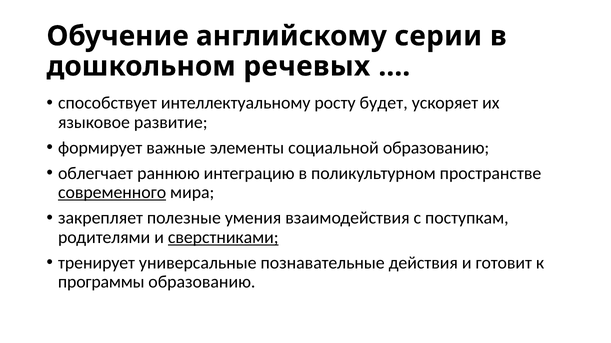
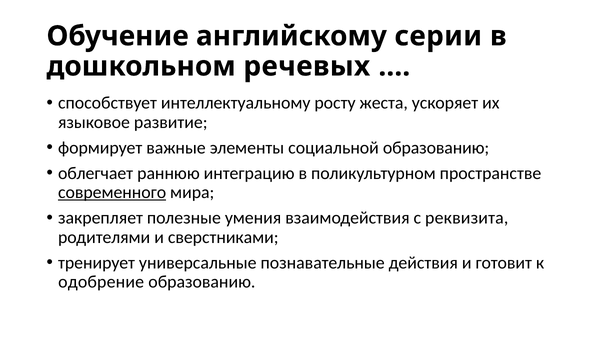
будет: будет -> жеста (384, 103)
поступкам: поступкам -> реквизита (467, 218)
сверстниками underline: present -> none (223, 238)
программы: программы -> одобрение (101, 282)
